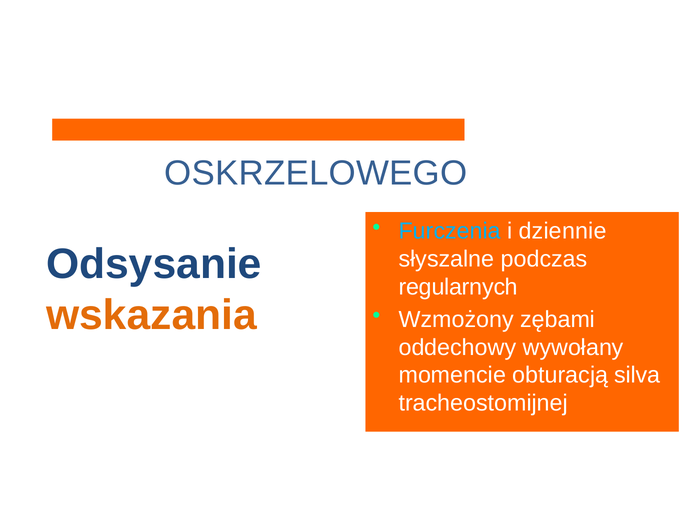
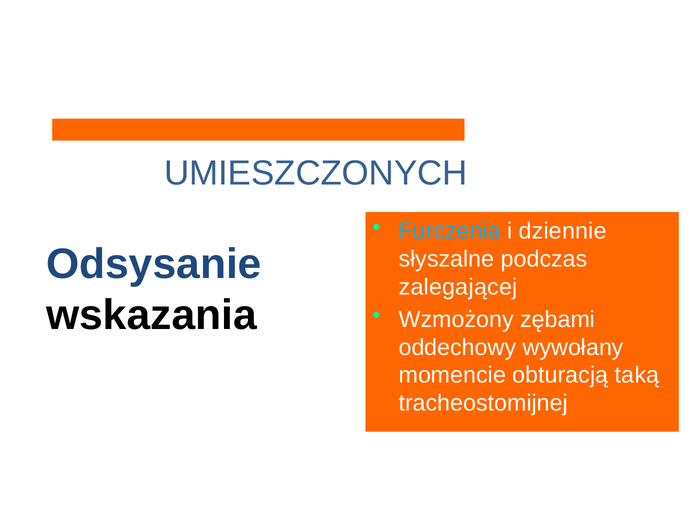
OSKRZELOWEGO: OSKRZELOWEGO -> UMIESZCZONYCH (316, 173)
regularnych: regularnych -> zalegającej (458, 287)
wskazania colour: orange -> black (151, 316)
silva: silva -> taką (637, 376)
